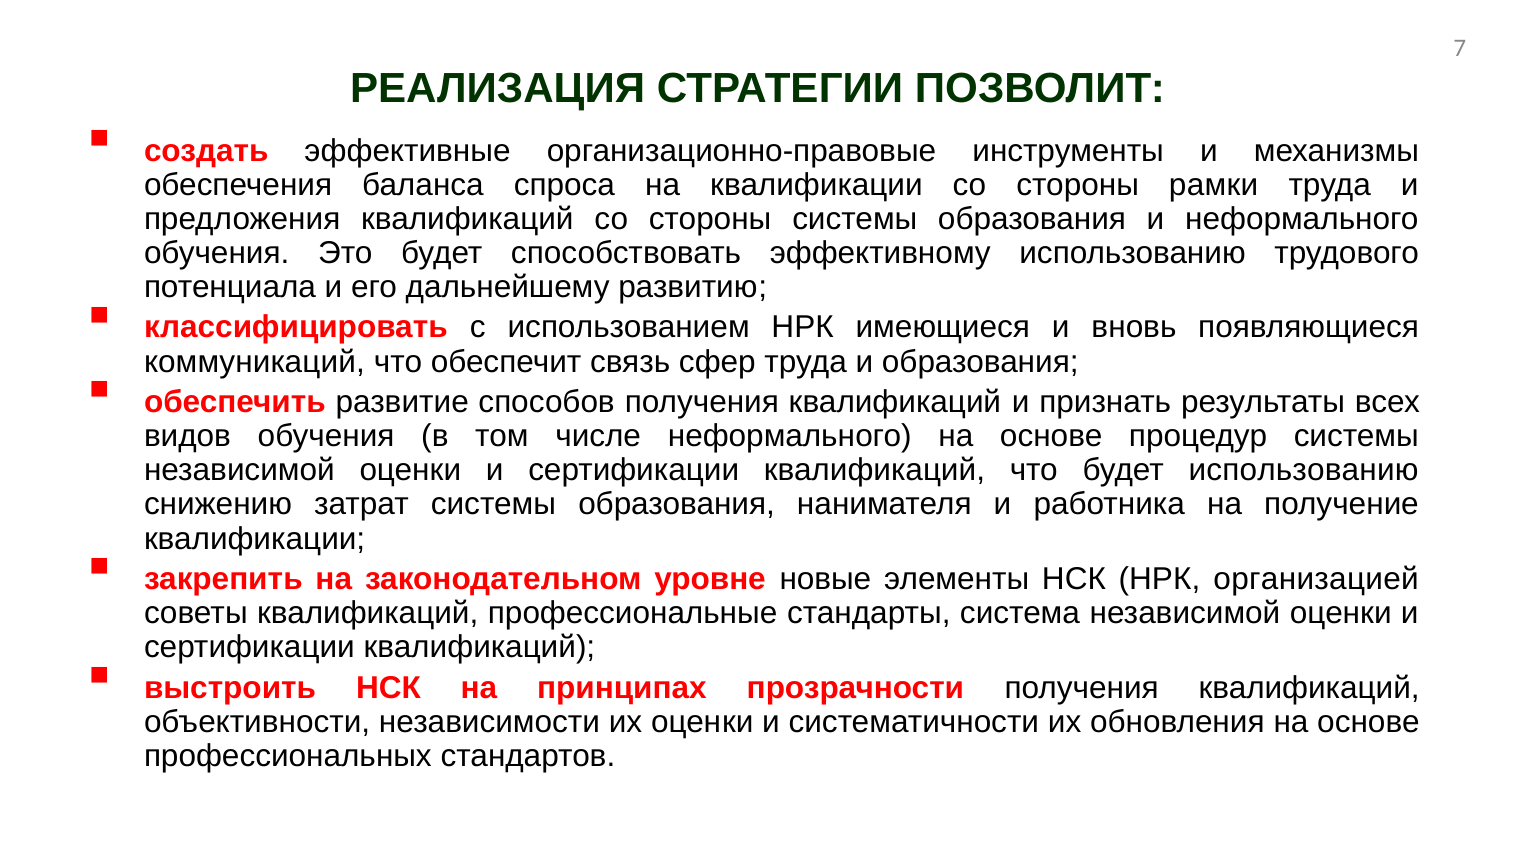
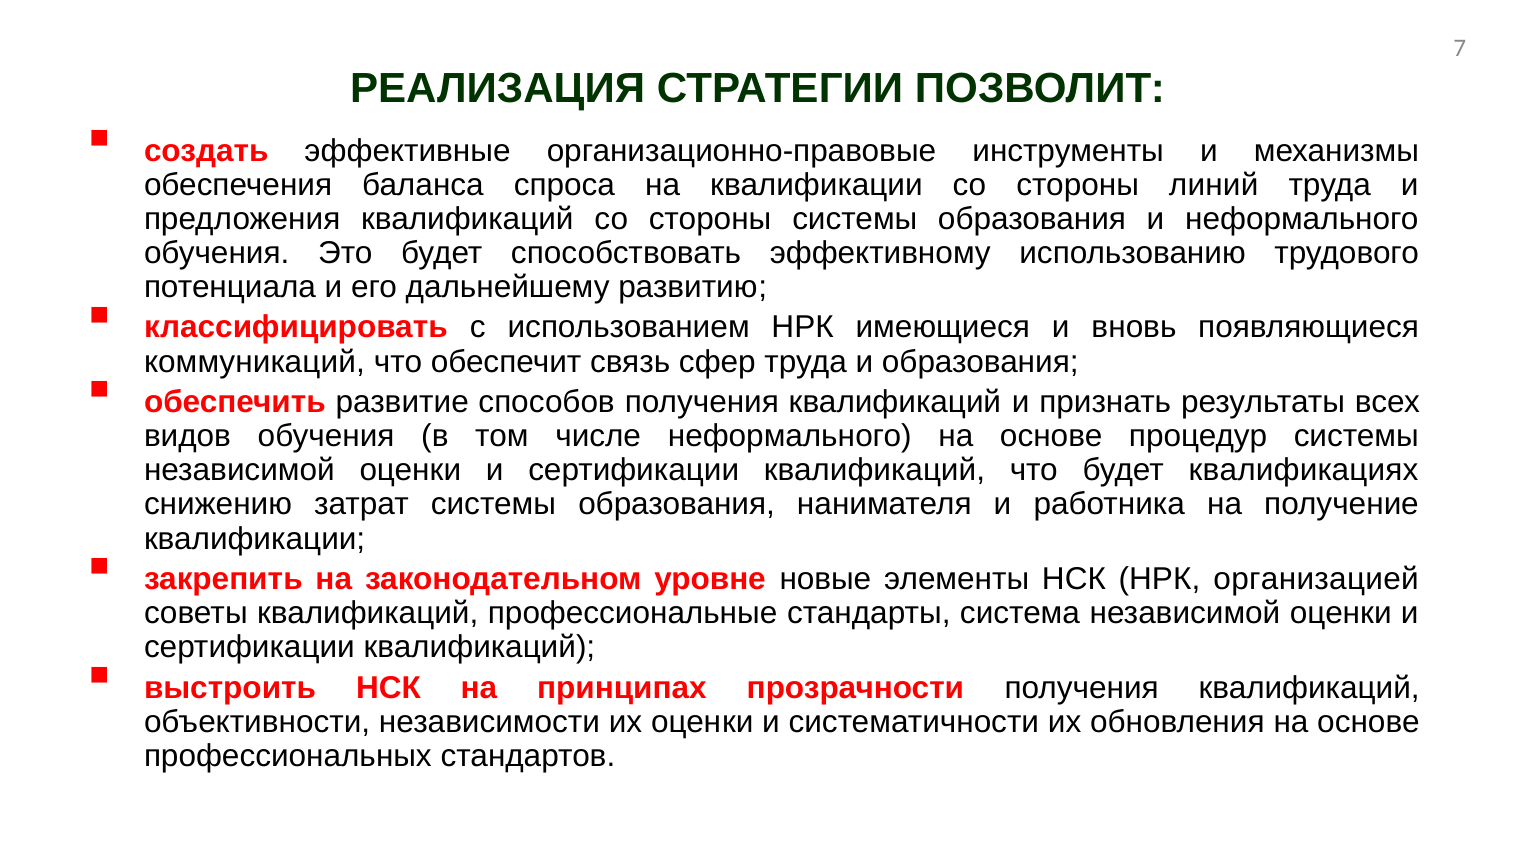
рамки: рамки -> линий (1214, 185)
будет использованию: использованию -> квалификациях (1304, 471)
